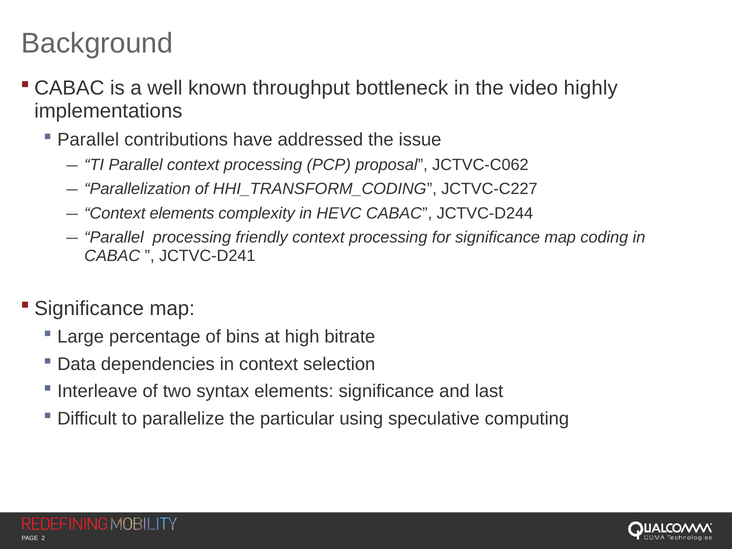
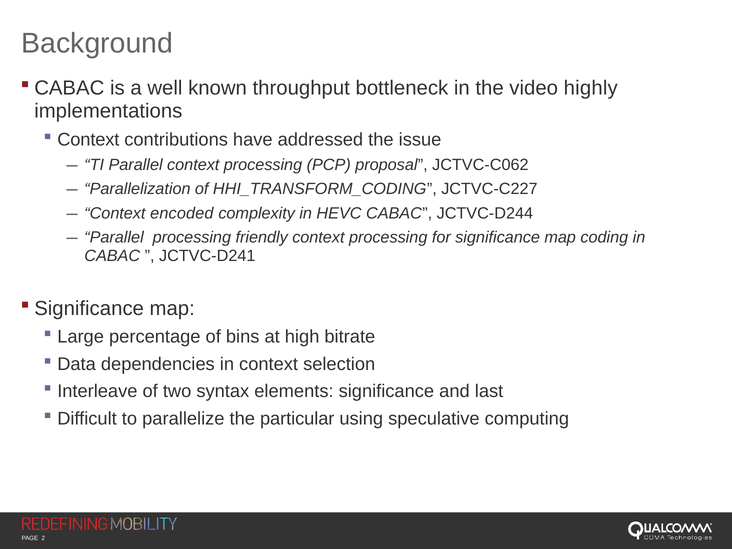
Parallel: Parallel -> Context (88, 139)
Context elements: elements -> encoded (182, 213)
